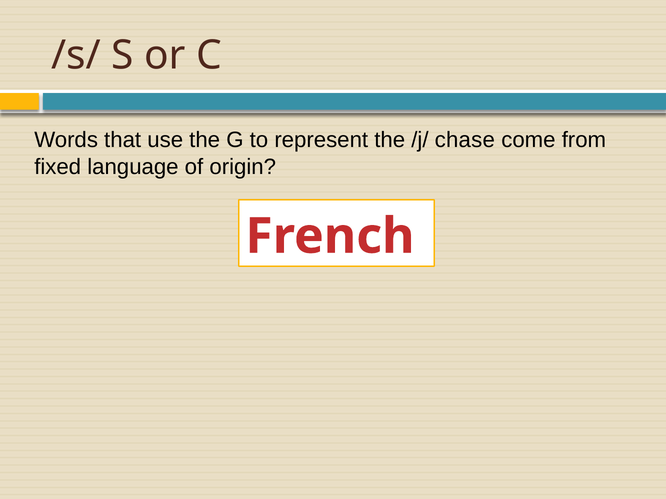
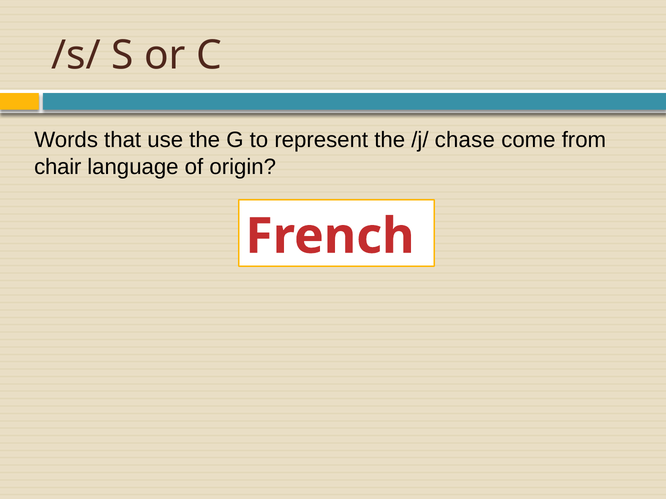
fixed: fixed -> chair (58, 167)
